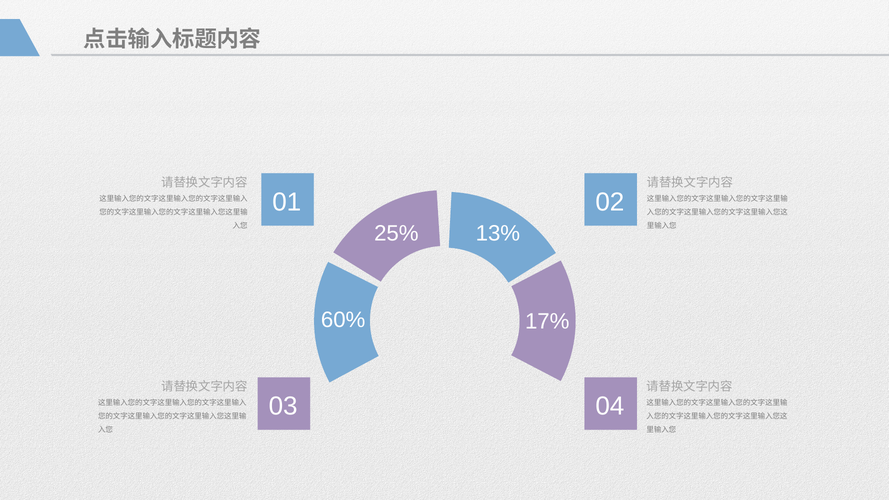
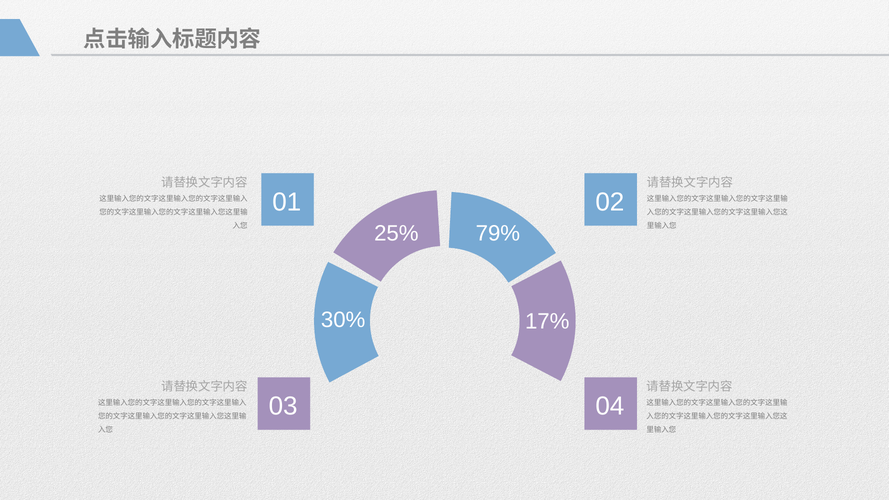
13%: 13% -> 79% (498, 234)
60%: 60% -> 30% (343, 320)
